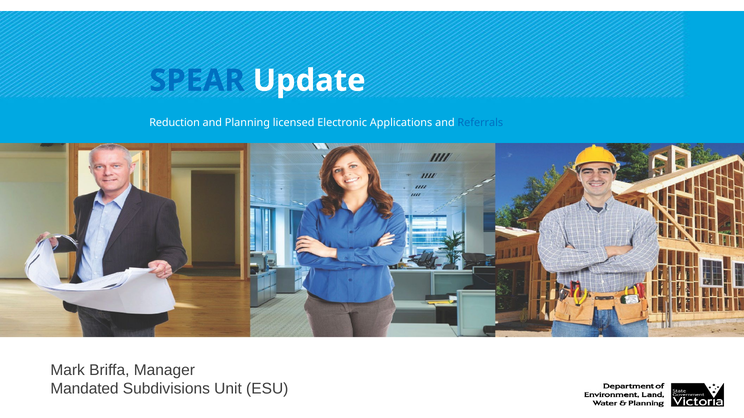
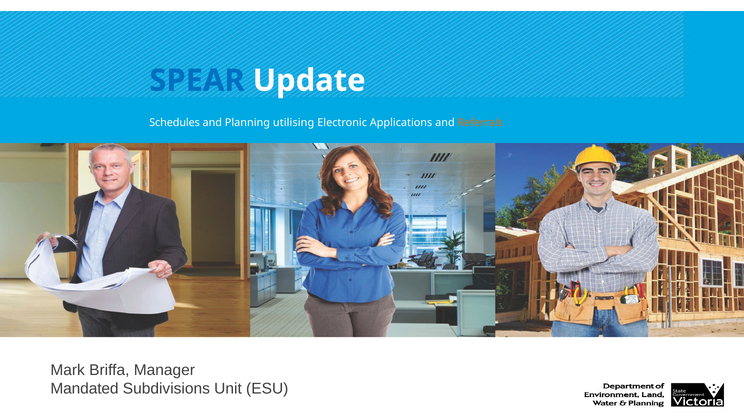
Reduction: Reduction -> Schedules (175, 123)
licensed: licensed -> utilising (294, 123)
Referrals colour: blue -> orange (480, 123)
